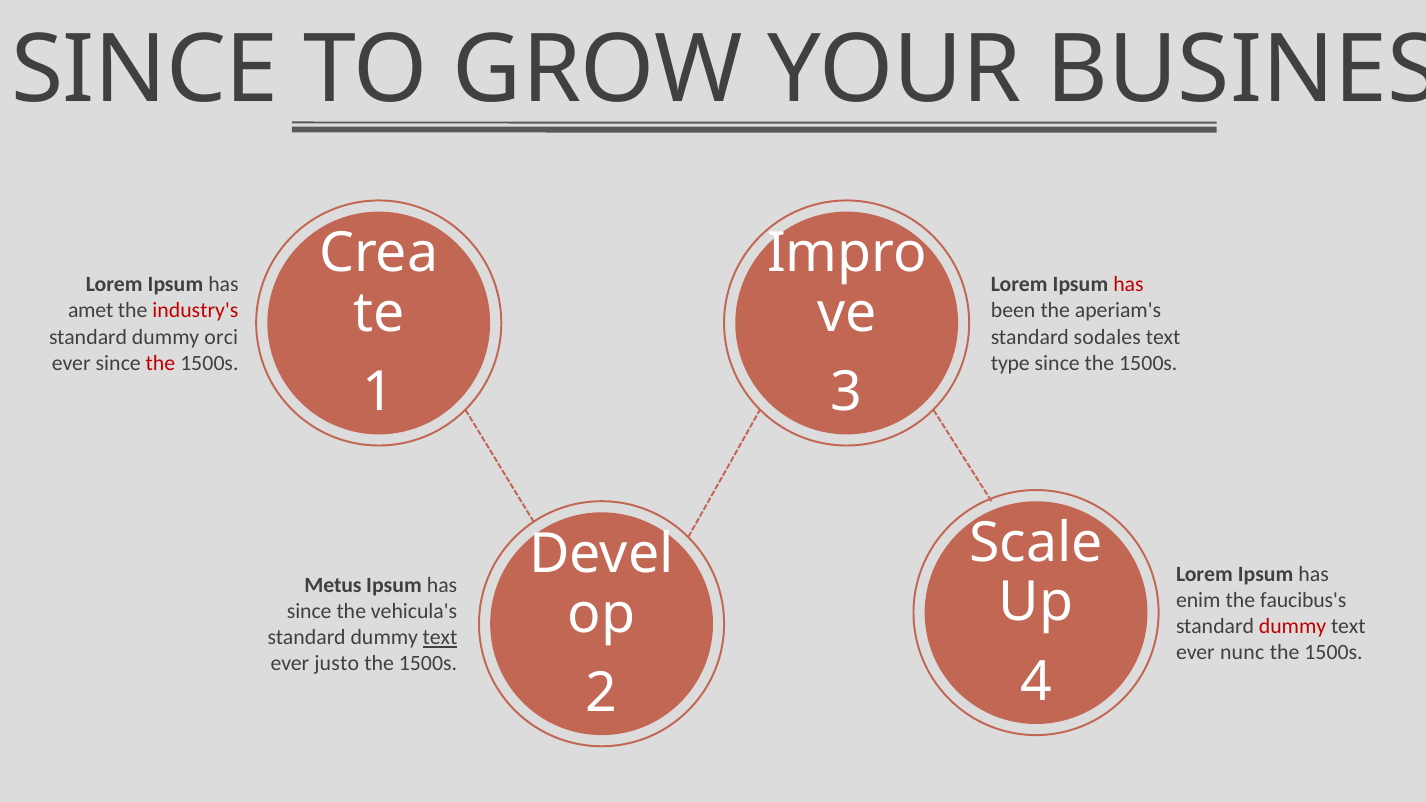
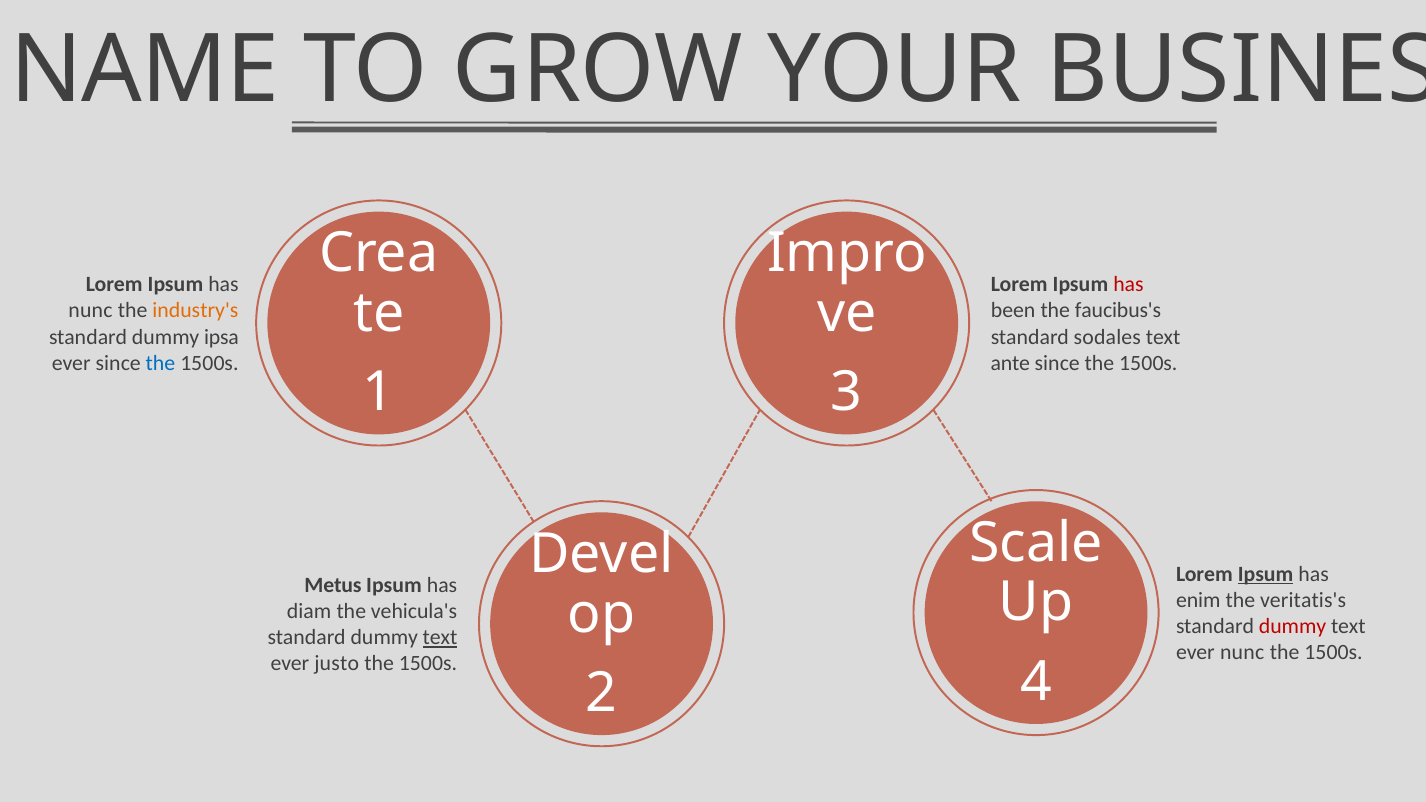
SINCE: SINCE -> NAME (145, 71)
amet: amet -> nunc (90, 311)
industry's colour: red -> orange (195, 311)
aperiam's: aperiam's -> faucibus's (1118, 311)
orci: orci -> ipsa (221, 337)
the colour: red -> blue (160, 363)
type: type -> ante (1010, 363)
Ipsum underline: none -> present (1266, 574)
faucibus's: faucibus's -> veritatis's (1303, 600)
since: since -> diam (309, 612)
